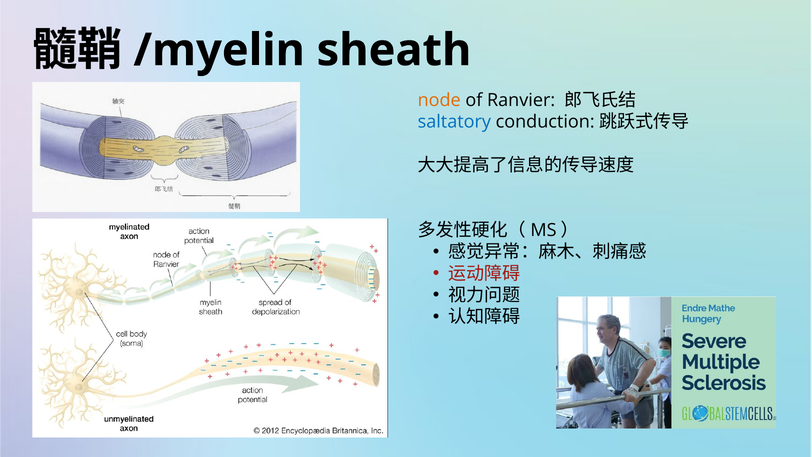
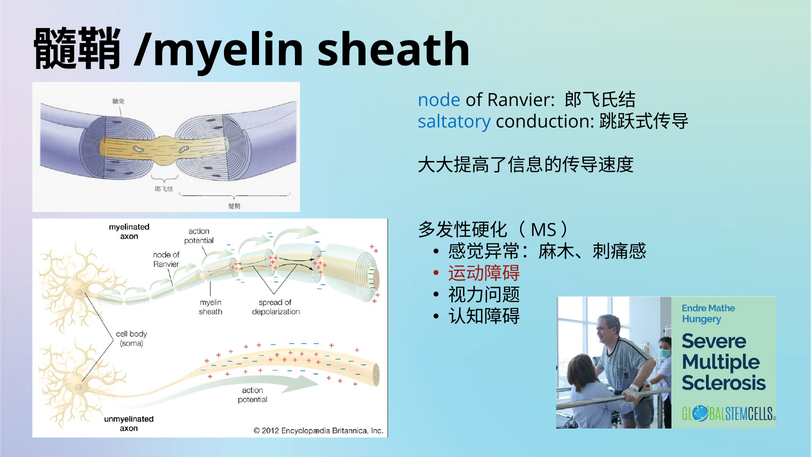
node colour: orange -> blue (439, 100)
